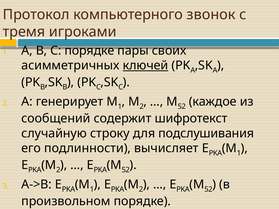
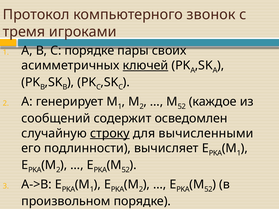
шифротекст: шифротекст -> осведомлен (191, 119)
строку underline: none -> present (110, 133)
подслушивания: подслушивания -> вычисленными (206, 133)
